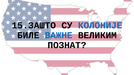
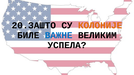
15.ЗАШТО: 15.ЗАШТО -> 20.ЗАШТО (34, 25)
КОЛОНИЈЕ colour: blue -> orange (100, 25)
ПОЗНАТ: ПОЗНАТ -> УСПЕЛА (67, 45)
